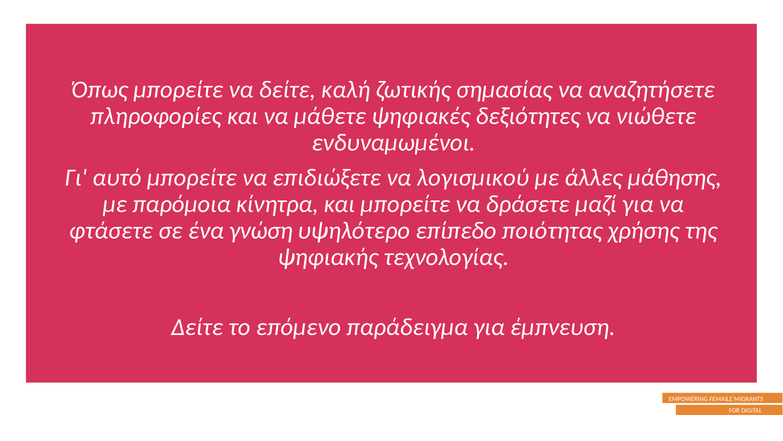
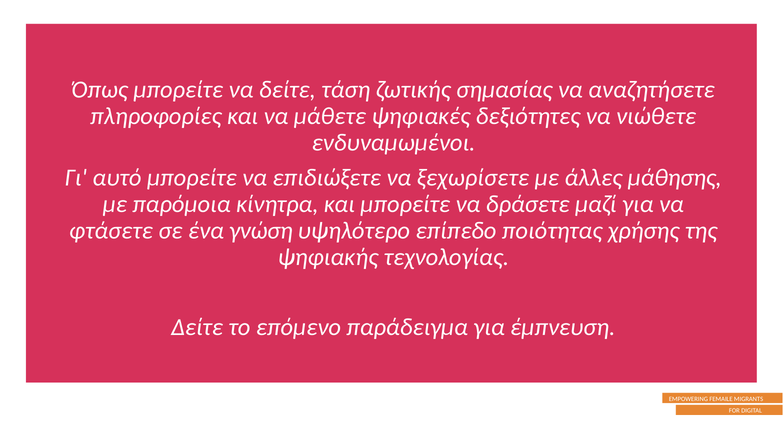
καλή: καλή -> τάση (346, 90)
λογισμικού: λογισμικού -> ξεχωρίσετε (473, 177)
